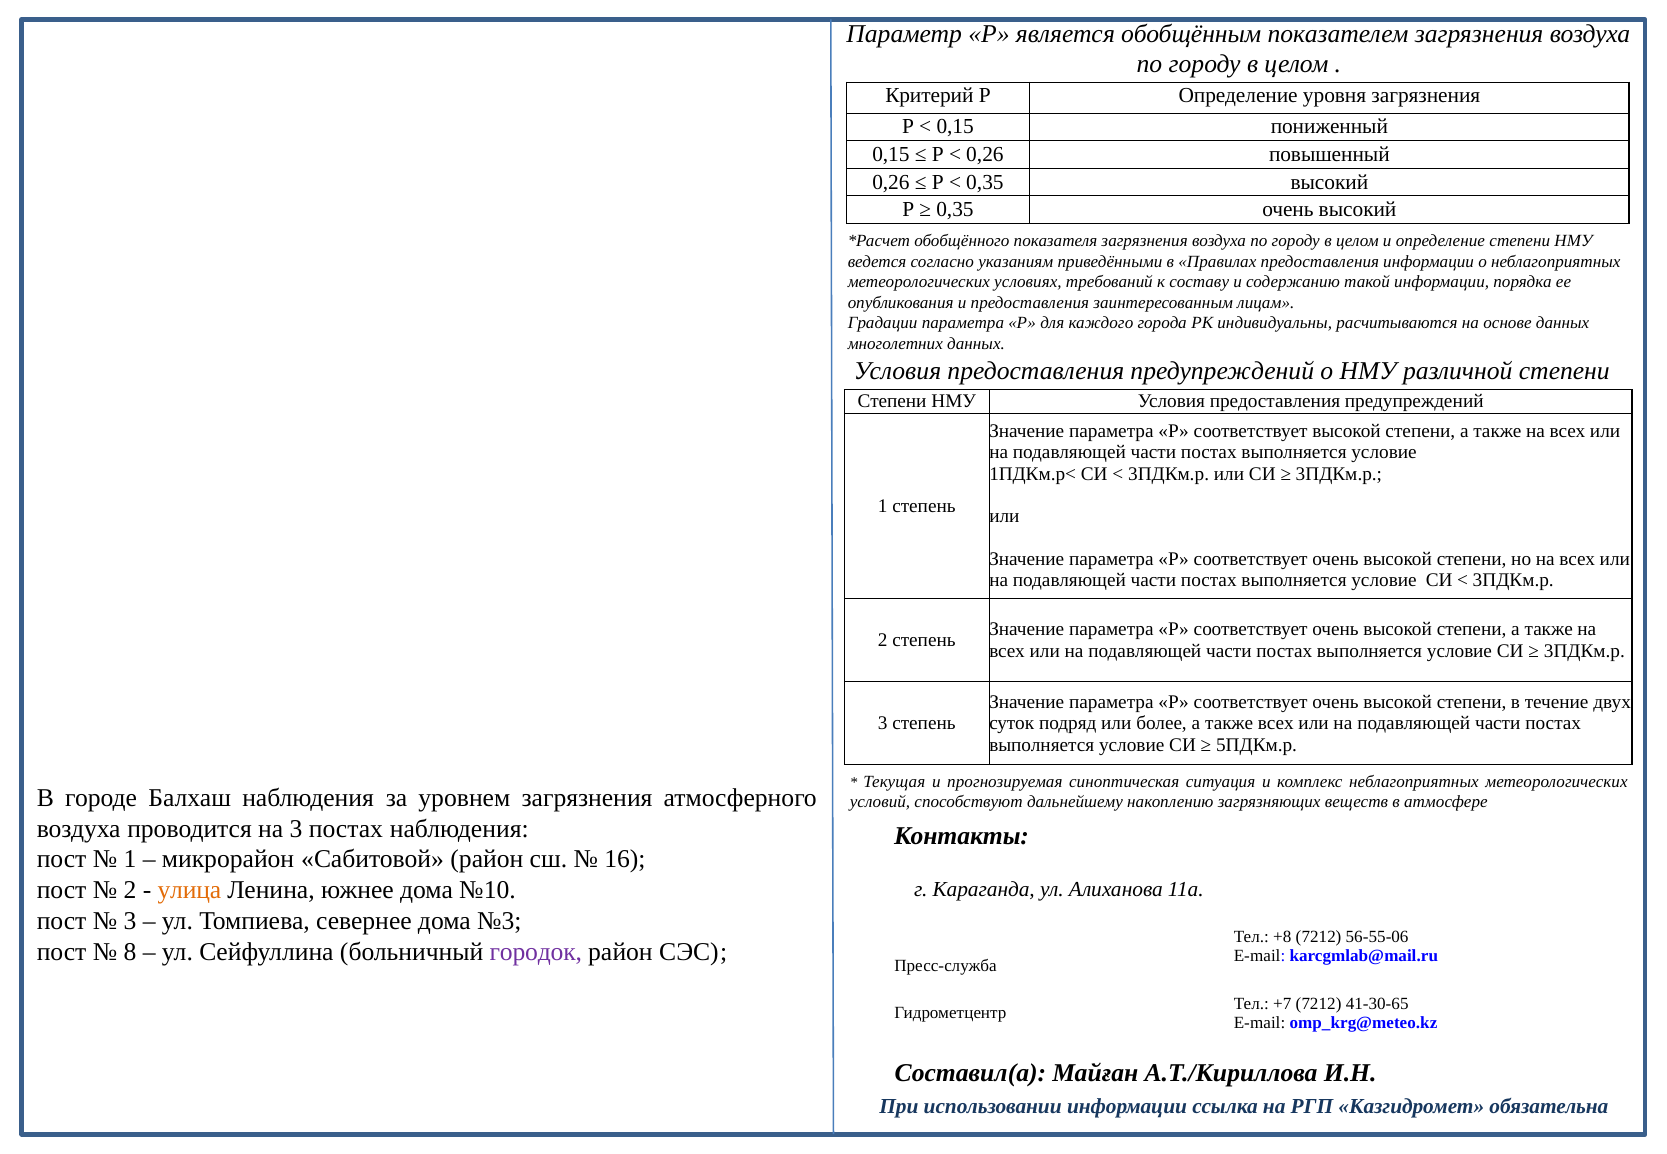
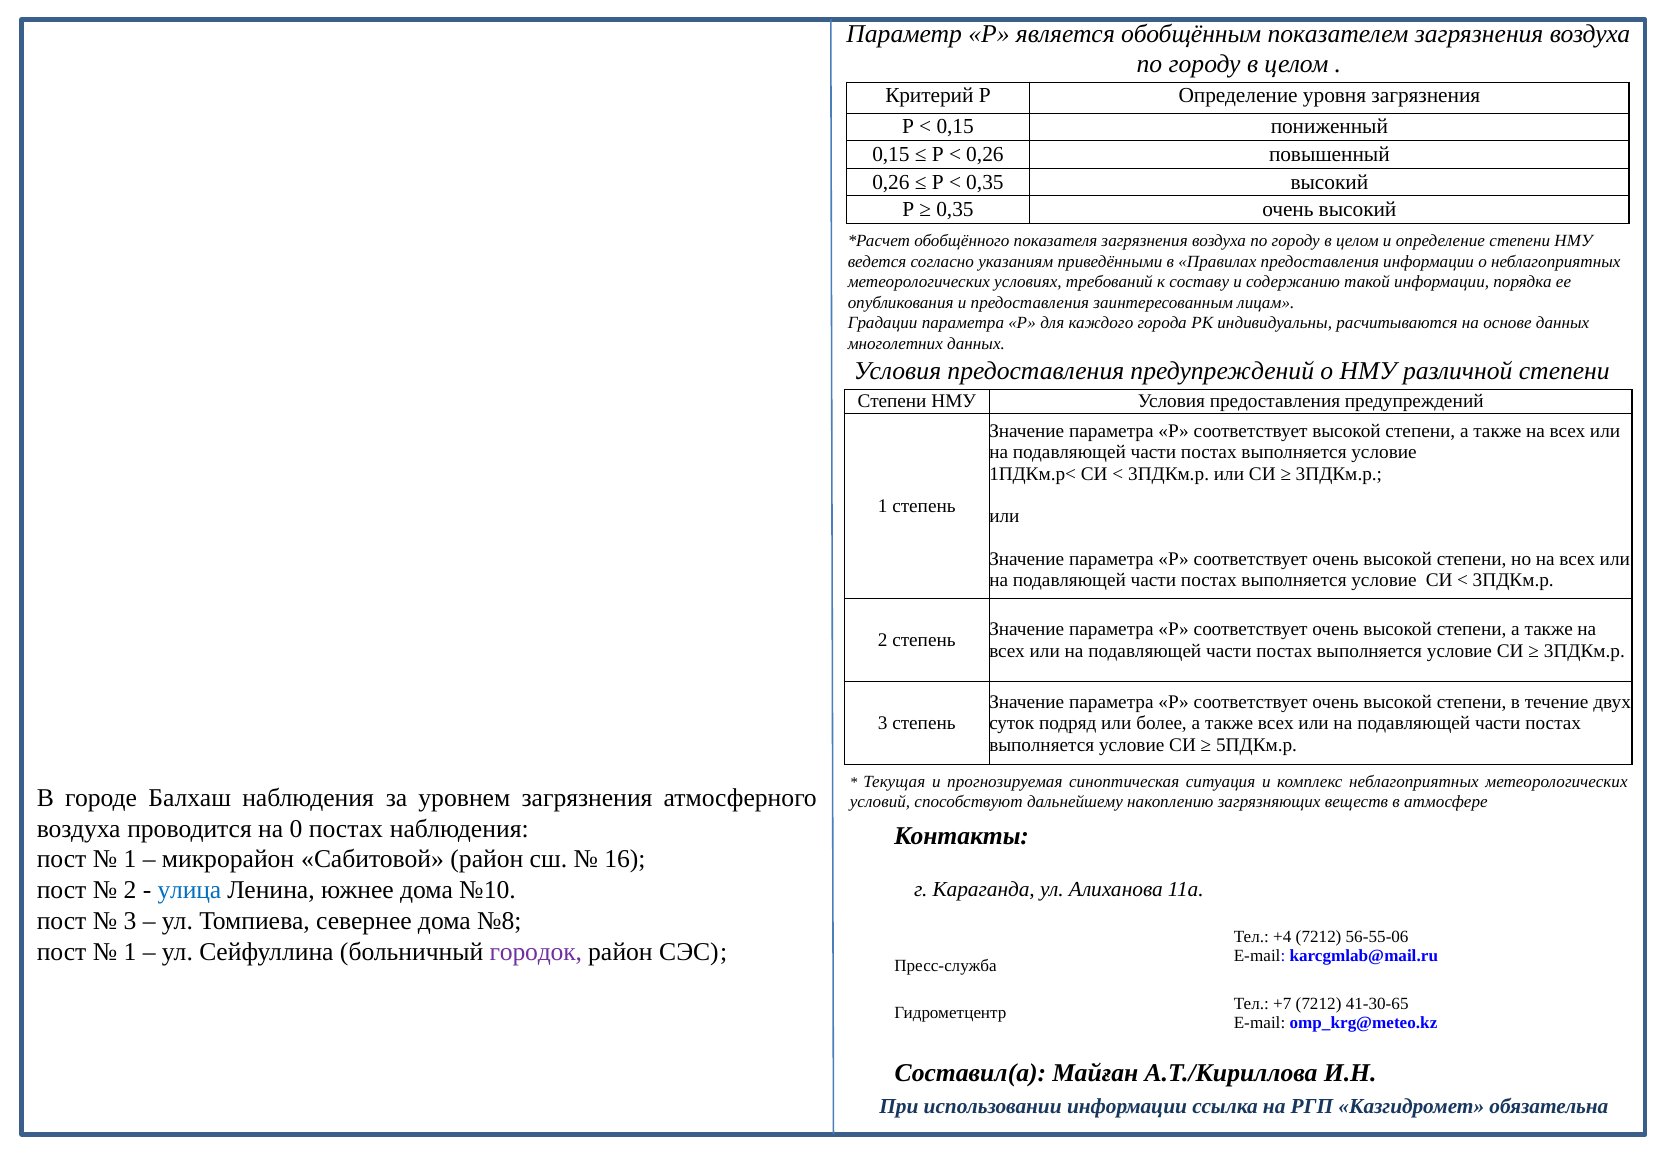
на 3: 3 -> 0 (296, 829)
улица colour: orange -> blue (189, 890)
№3: №3 -> №8 (499, 921)
+8: +8 -> +4 (1282, 937)
8: 8 -> 1 (130, 952)
